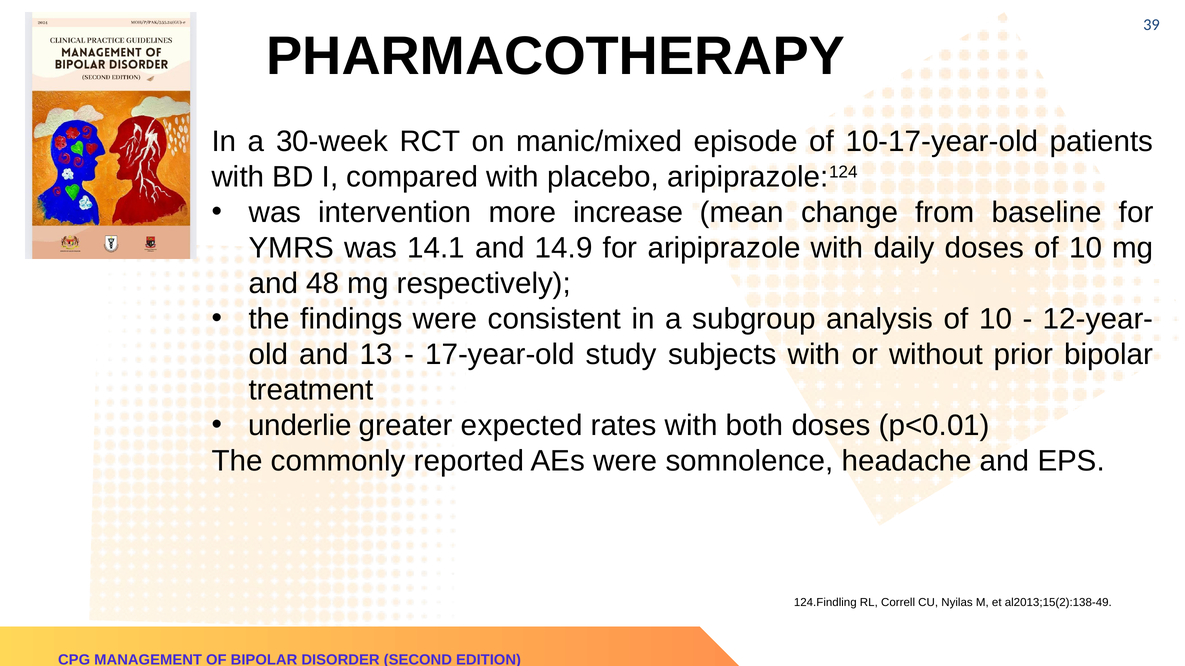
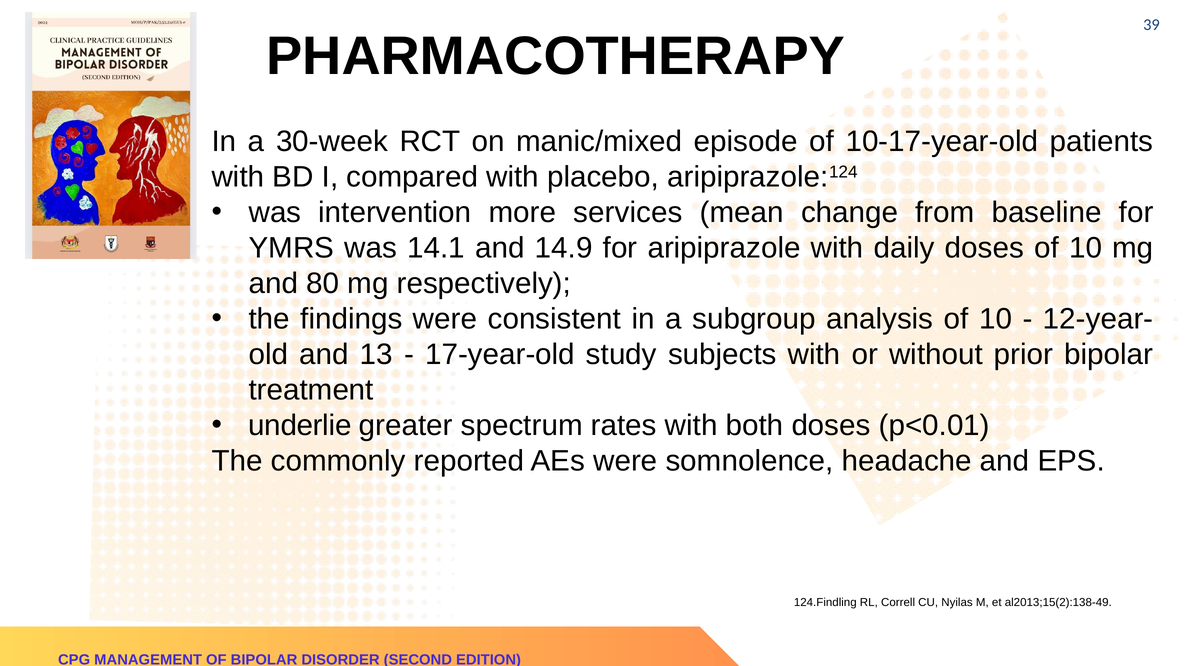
increase: increase -> services (628, 213)
48: 48 -> 80 (323, 284)
expected: expected -> spectrum (522, 426)
